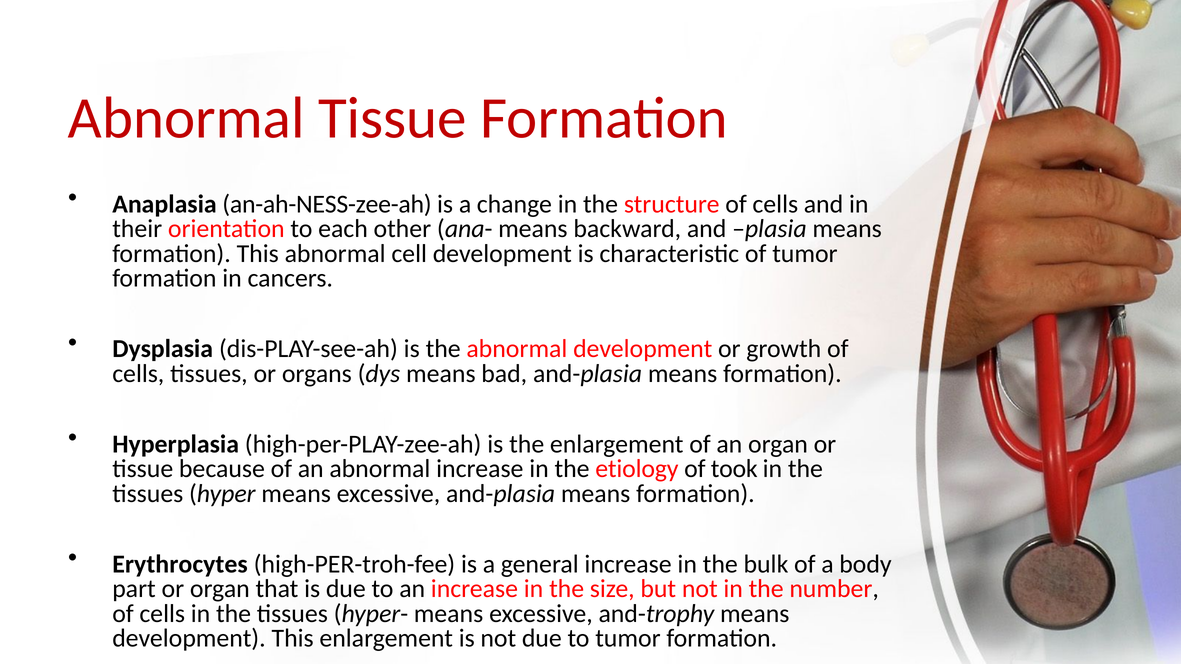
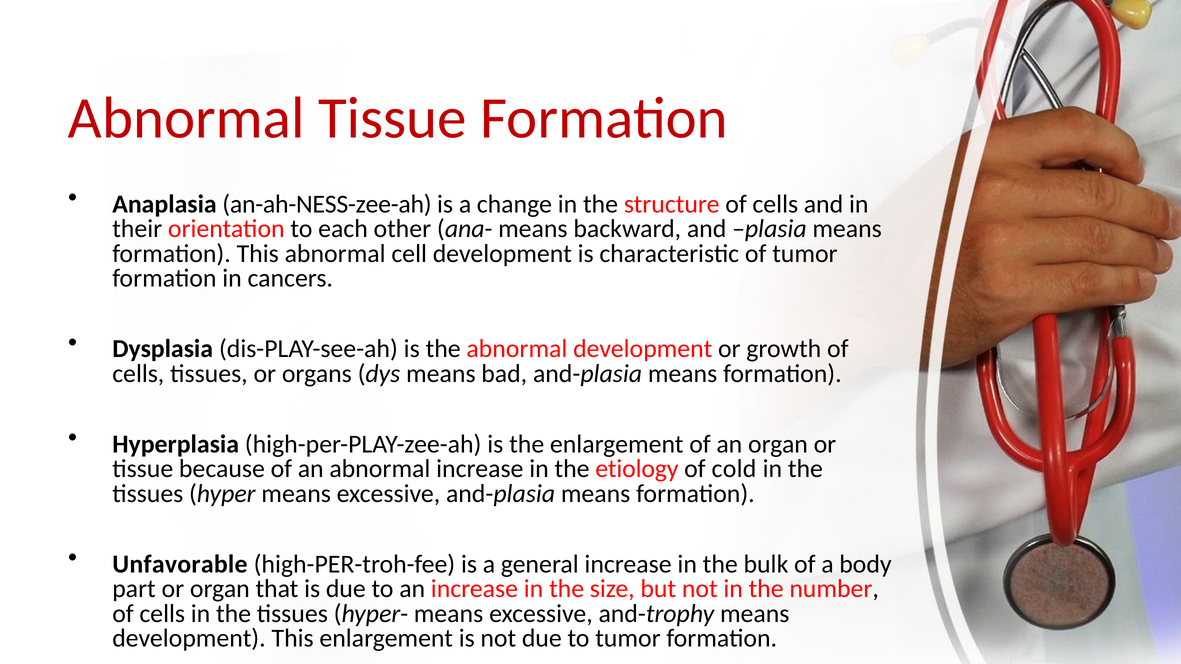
took: took -> cold (734, 469)
Erythrocytes: Erythrocytes -> Unfavorable (180, 564)
